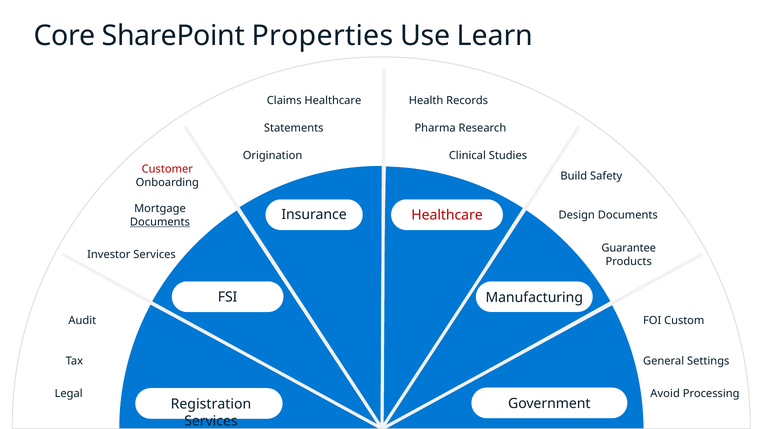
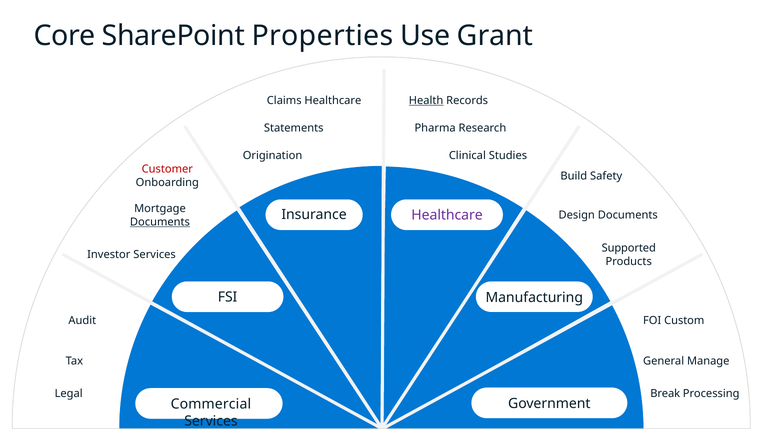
Learn: Learn -> Grant (495, 36)
Health underline: none -> present (426, 100)
Healthcare colour: red -> purple (447, 215)
Guarantee: Guarantee -> Supported (629, 248)
Settings: Settings -> Manage (708, 361)
Avoid: Avoid -> Break (665, 393)
Registration: Registration -> Commercial (211, 404)
